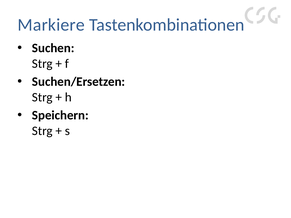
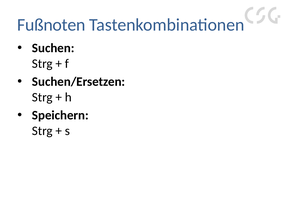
Markiere: Markiere -> Fußnoten (51, 25)
